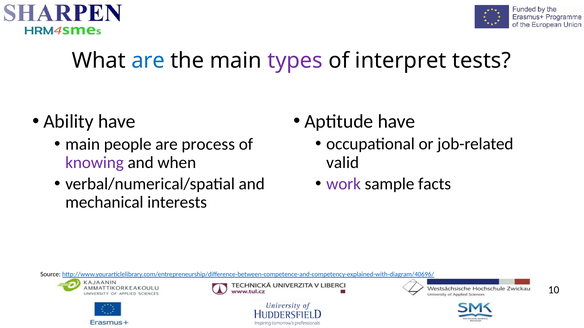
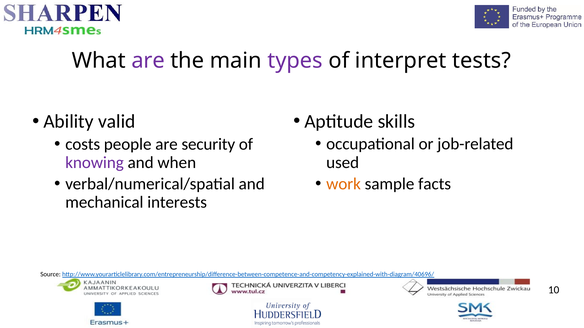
are colour: blue -> purple (148, 61)
Aptitude have: have -> skills (396, 121)
Ability have: have -> valid (117, 122)
main: main -> costs (83, 144)
process: process -> security (208, 144)
valid: valid -> used (343, 163)
work colour: purple -> orange (344, 184)
